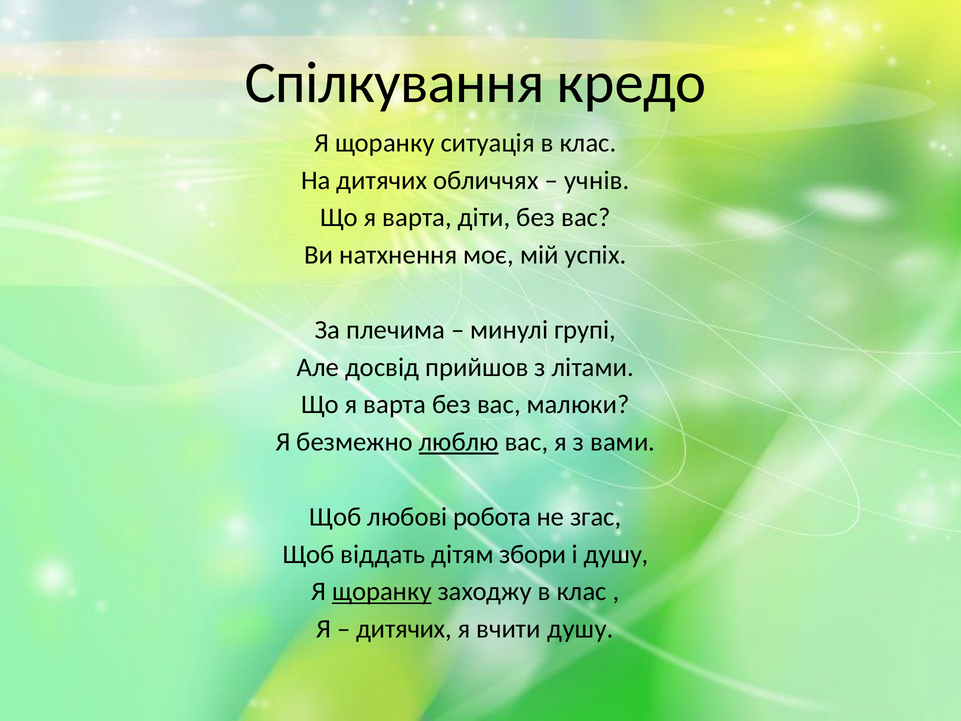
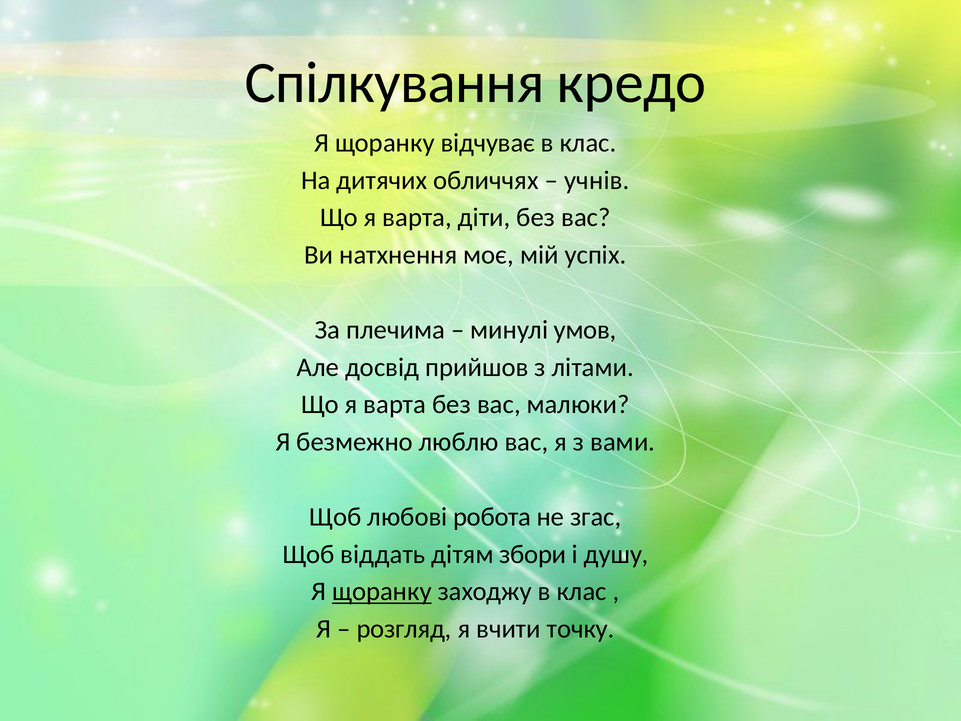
ситуація: ситуація -> відчуває (488, 143)
групі: групі -> умов (585, 330)
люблю underline: present -> none (459, 442)
дитячих: дитячих -> розгляд (404, 629)
вчити душу: душу -> точку (581, 629)
